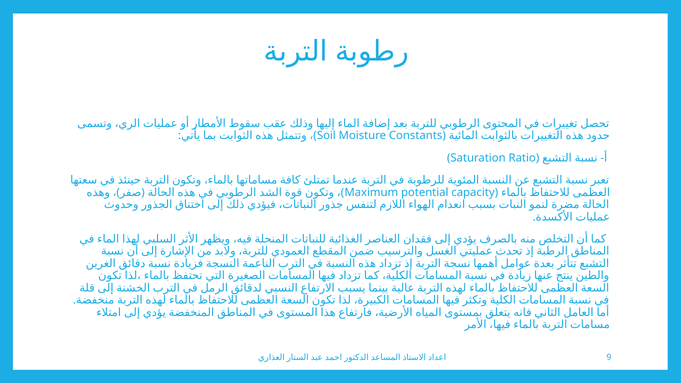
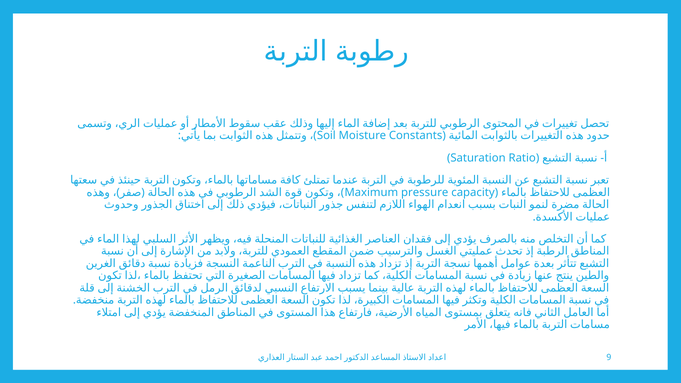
potential: potential -> pressure (425, 192)
